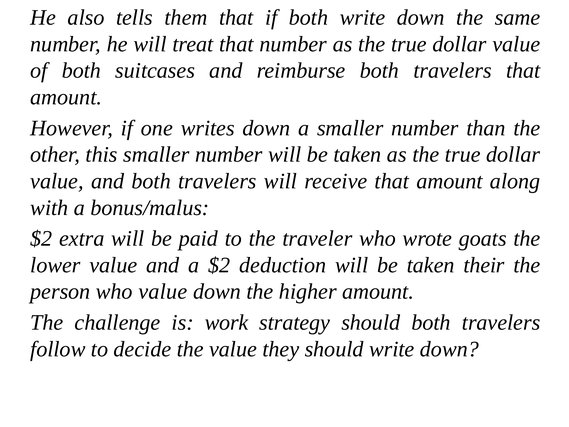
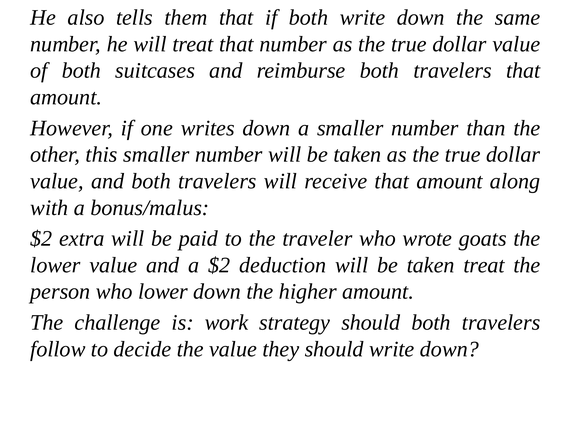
taken their: their -> treat (484, 265)
who value: value -> lower (163, 292)
